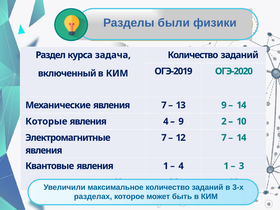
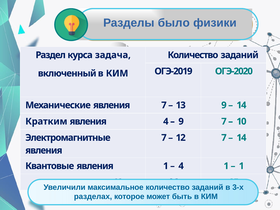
были: были -> было (174, 23)
Которые: Которые -> Кратким (46, 121)
9 2: 2 -> 7 (224, 121)
3: 3 -> 1 (242, 166)
